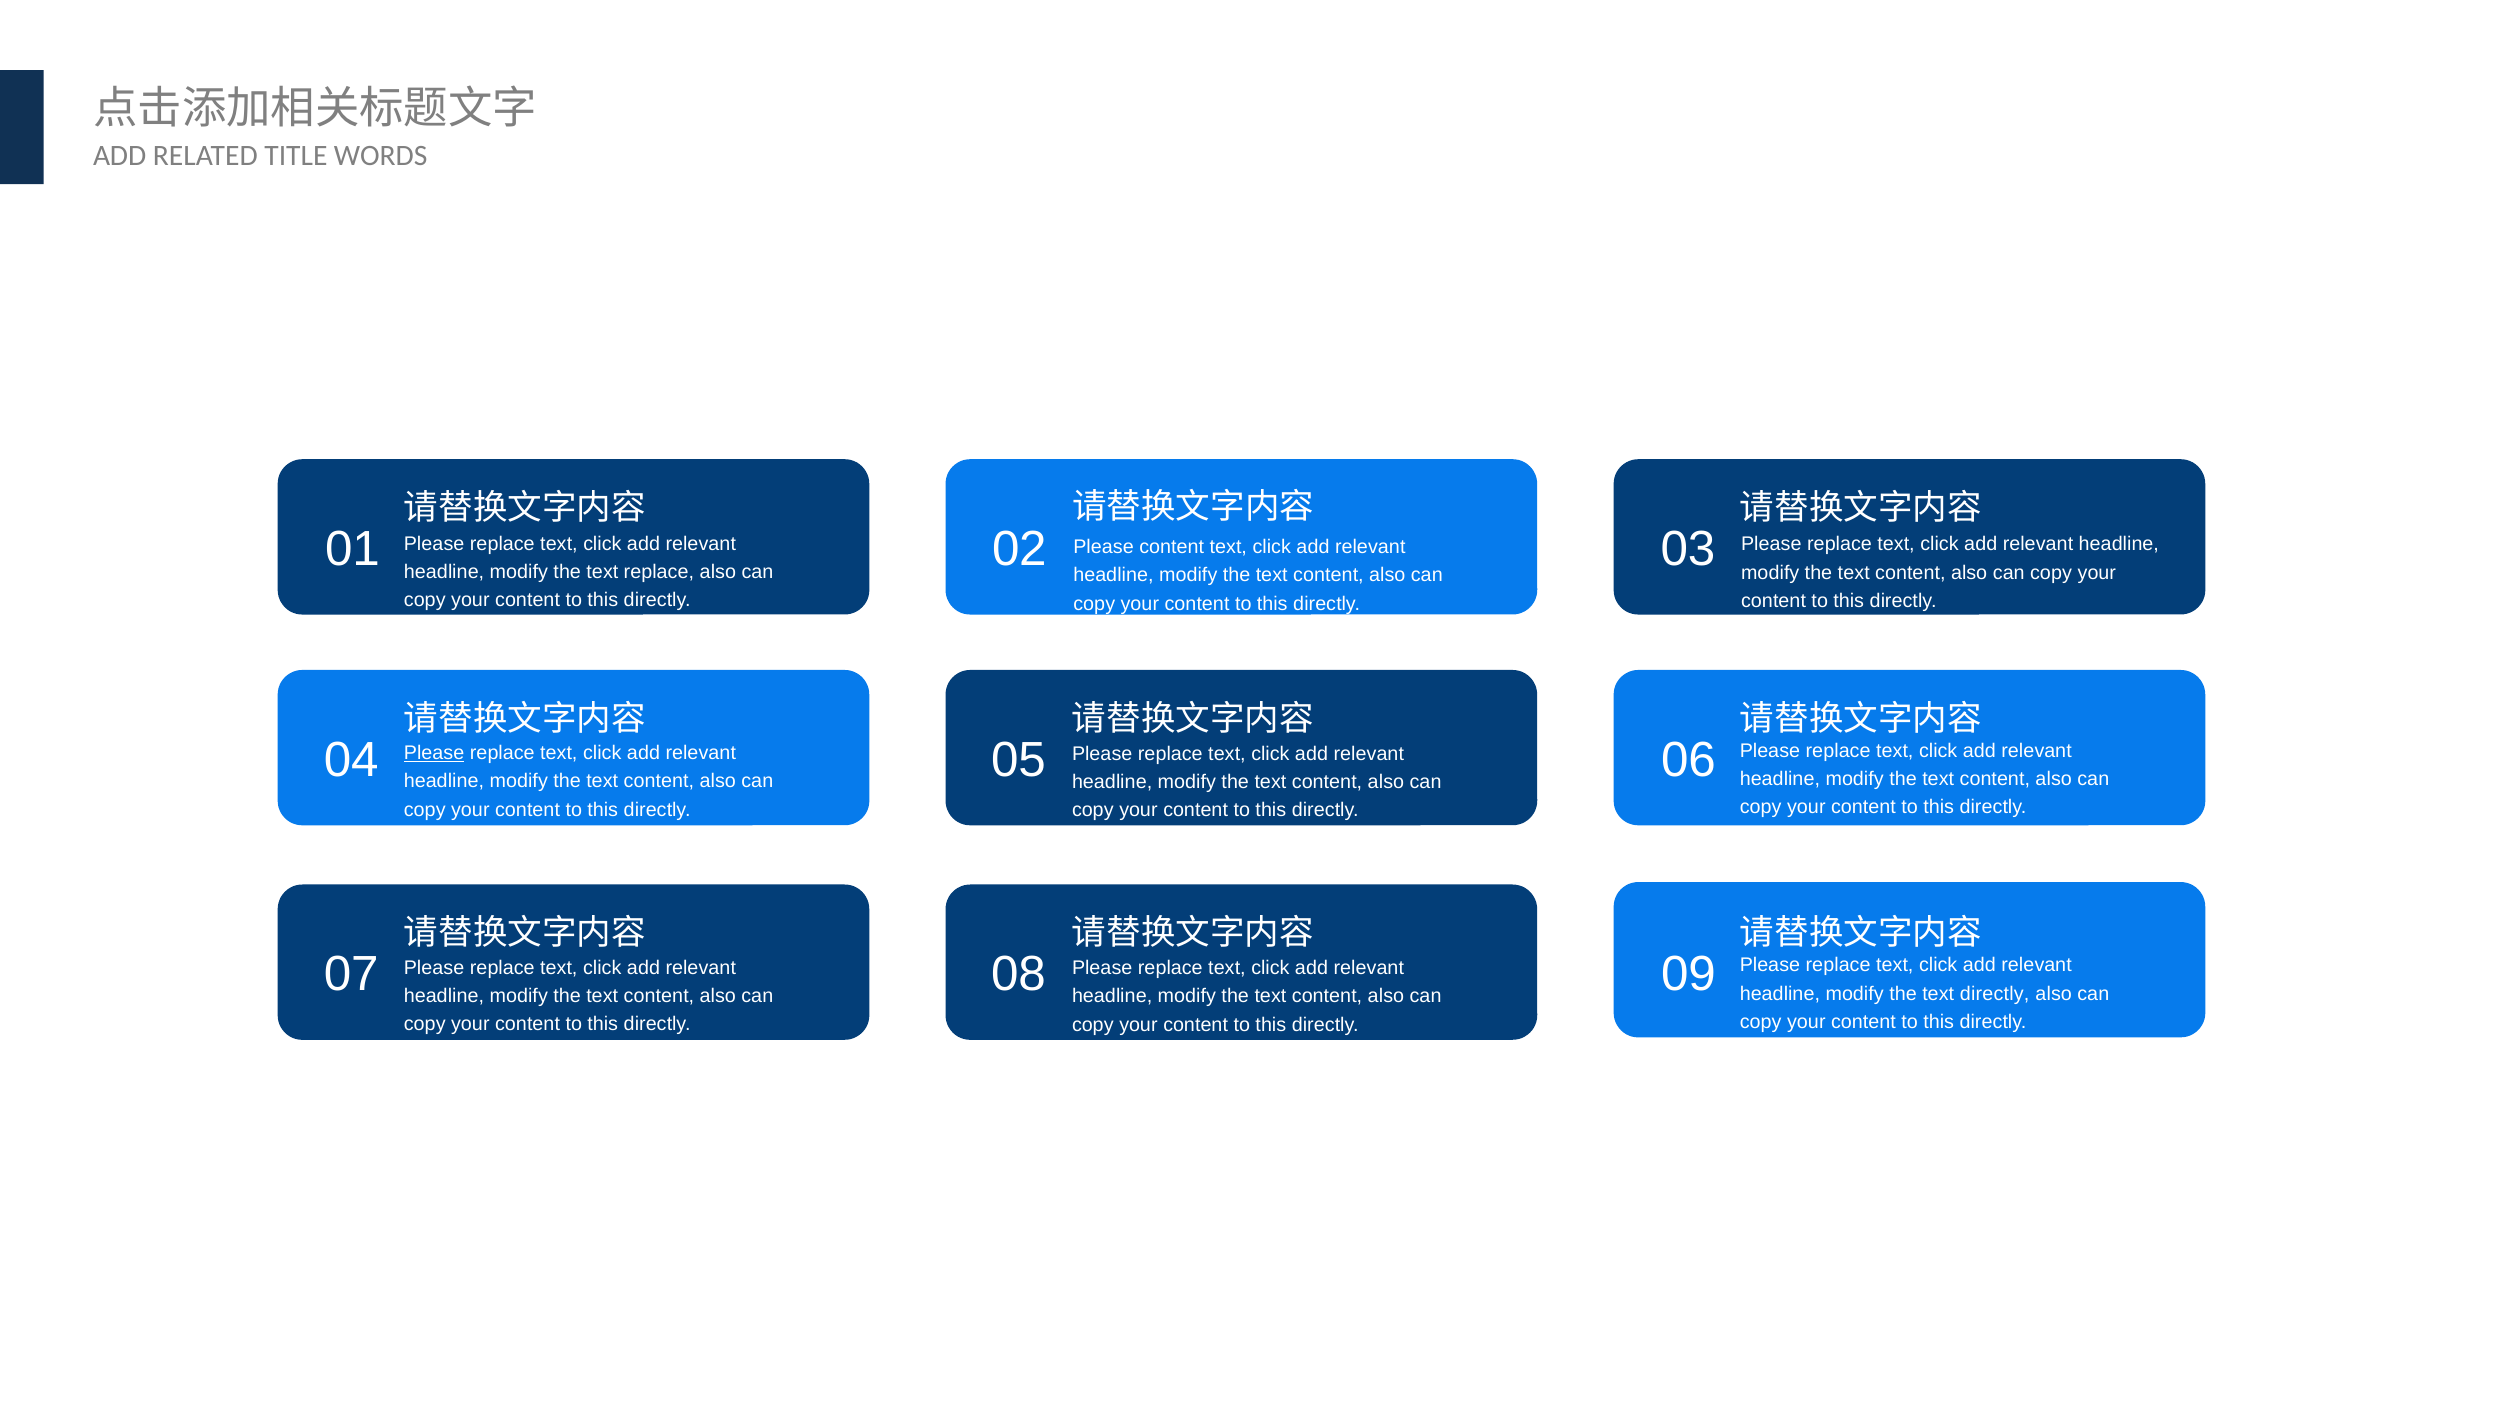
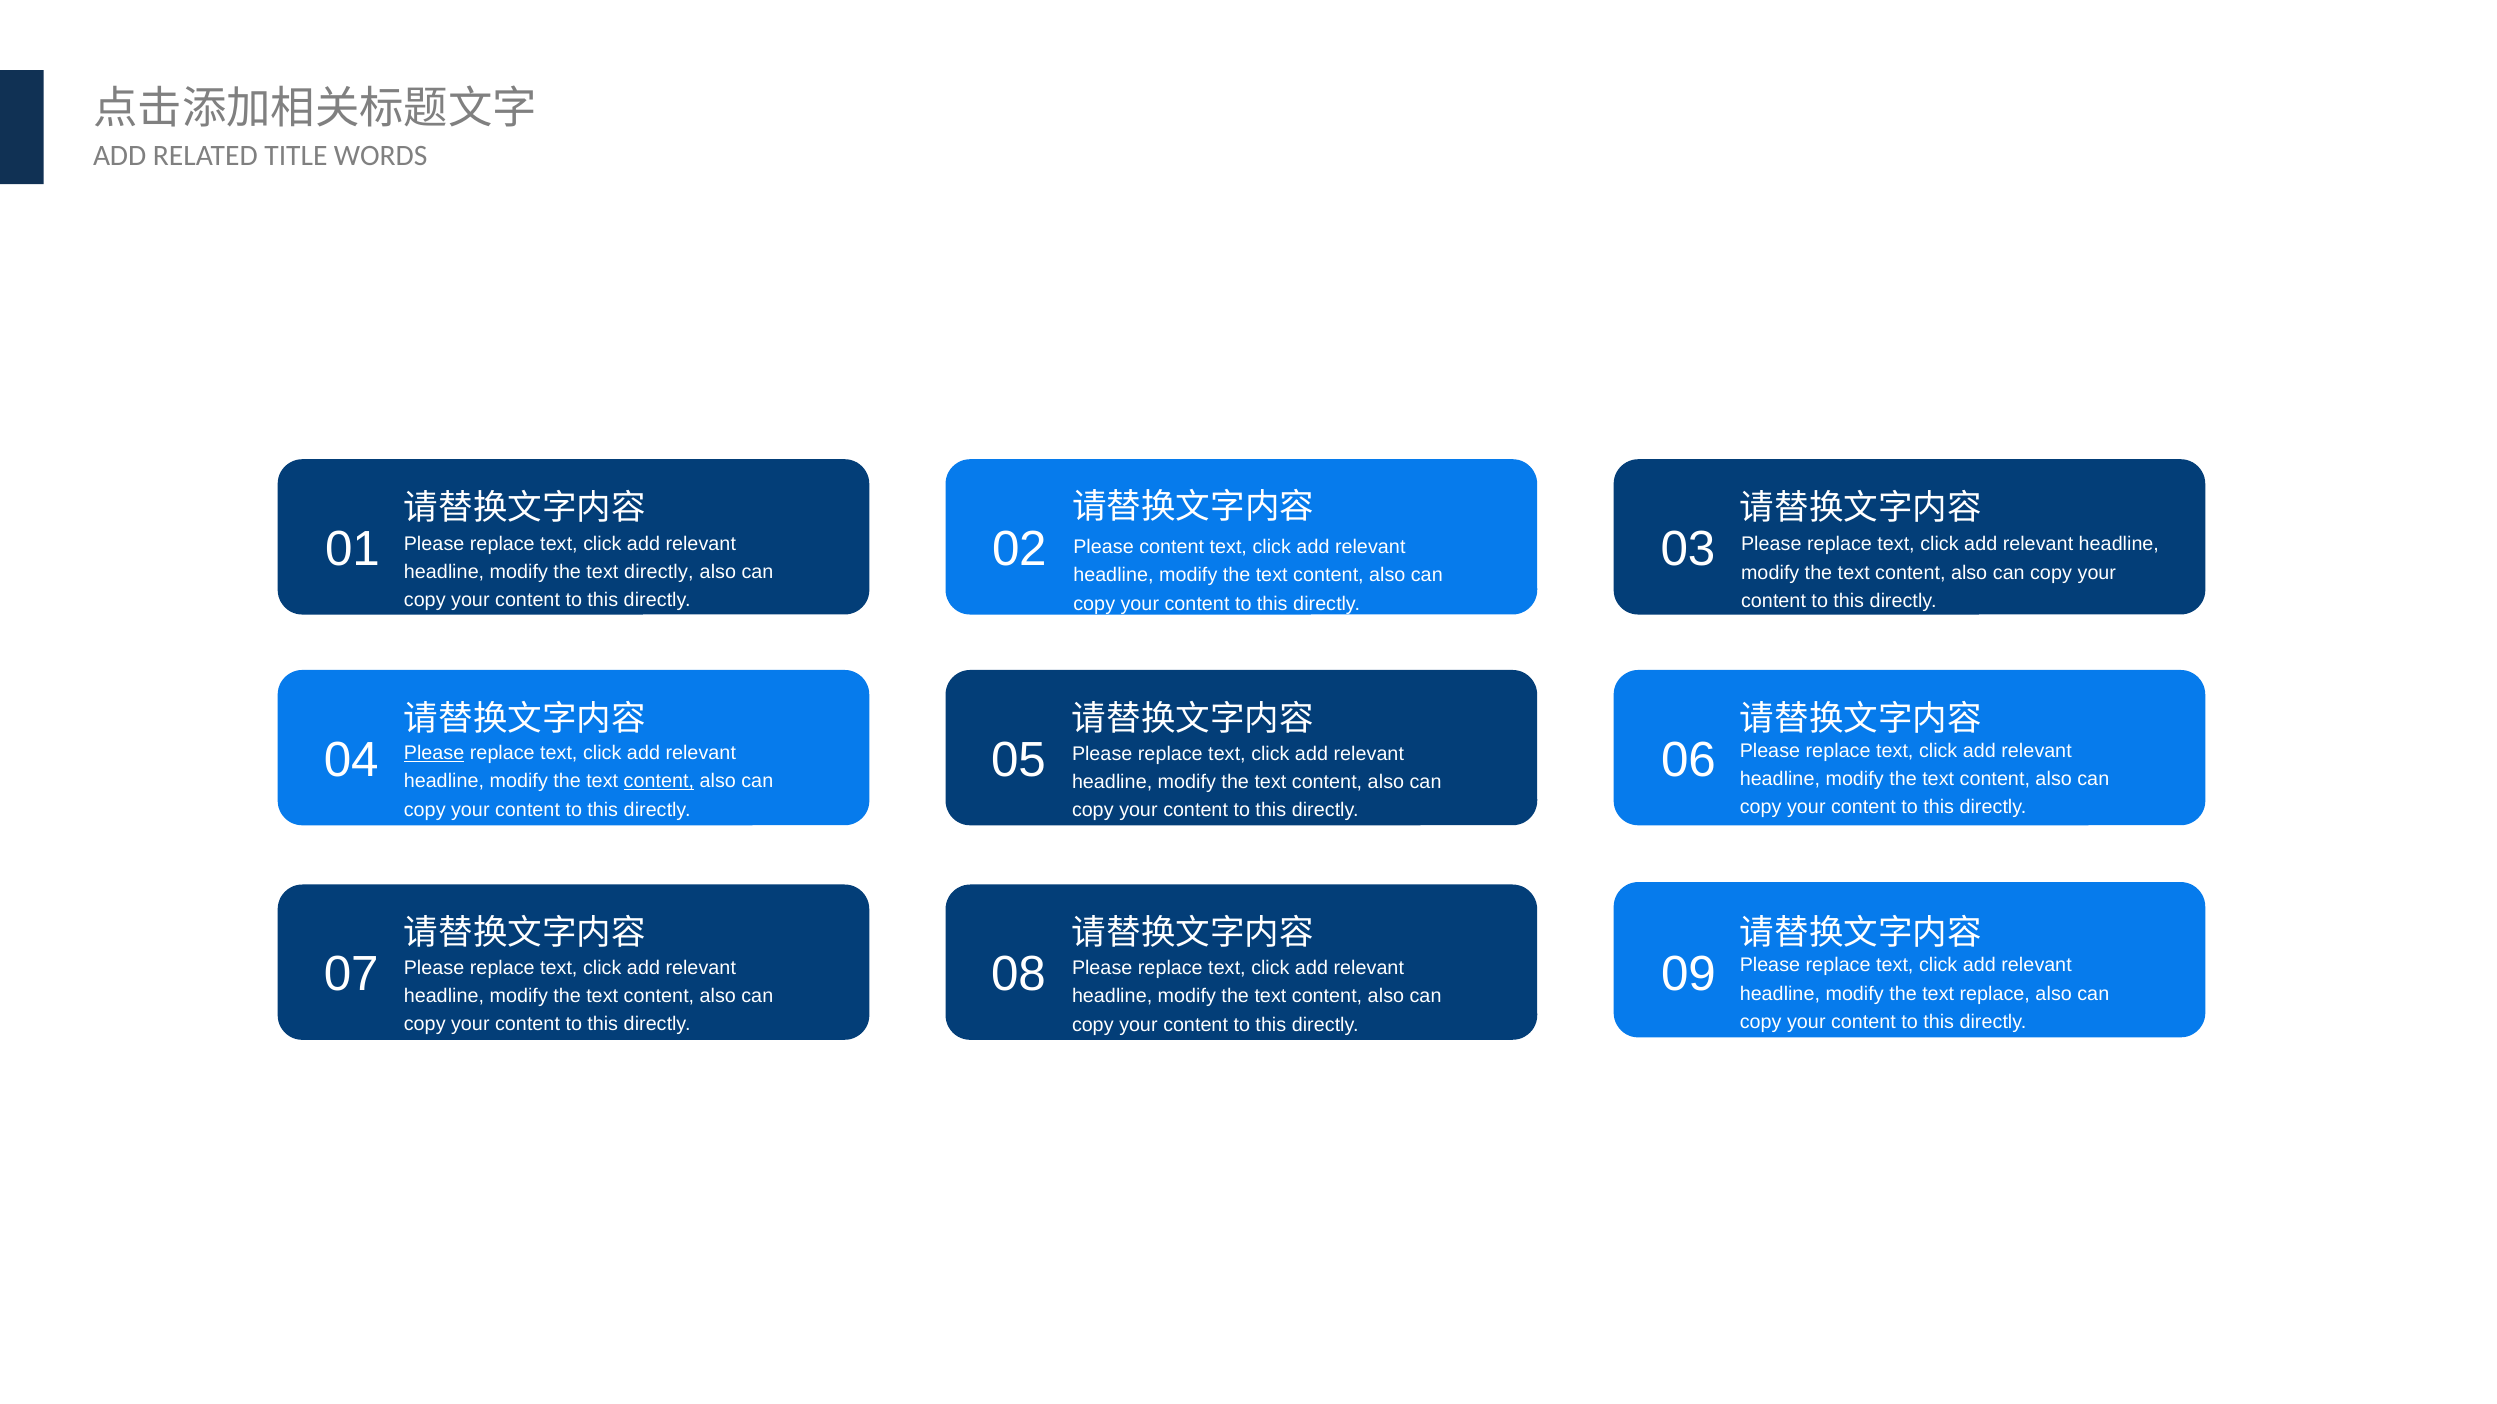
text replace: replace -> directly (659, 572)
content underline: none -> present (659, 782)
text directly: directly -> replace (1995, 994)
